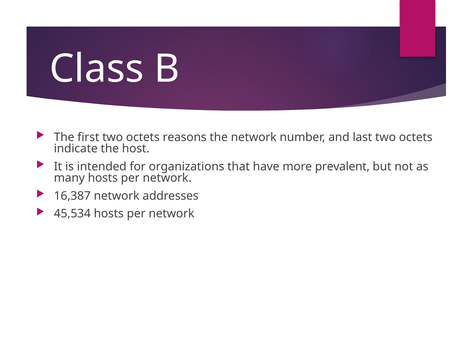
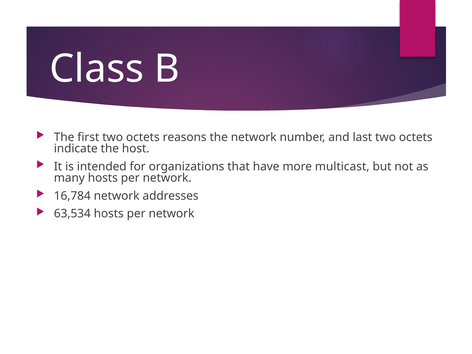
prevalent: prevalent -> multicast (342, 167)
16,387: 16,387 -> 16,784 (72, 196)
45,534: 45,534 -> 63,534 (72, 214)
